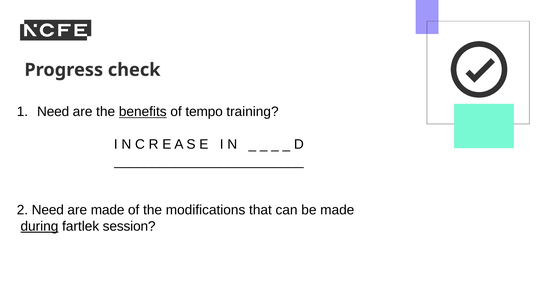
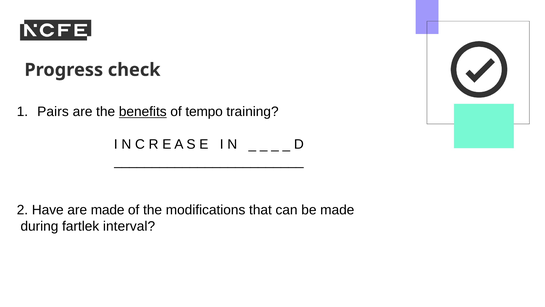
Need: Need -> Pairs (53, 112)
2 Need: Need -> Have (48, 210)
during underline: present -> none (39, 226)
session: session -> interval (129, 226)
